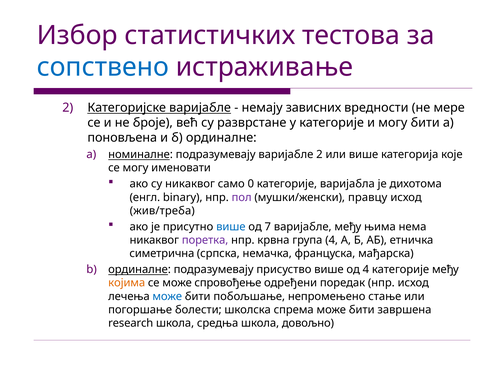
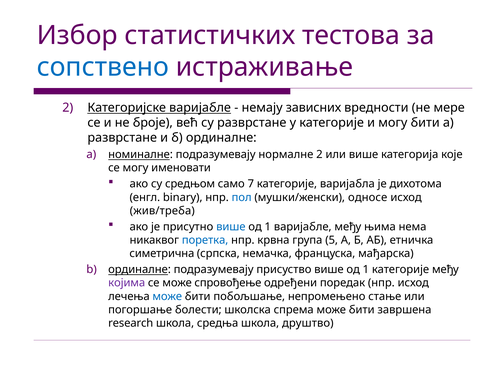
поновљена: поновљена -> разврстане (122, 138)
подразумевају варијабле: варијабле -> нормалне (286, 154)
су никаквог: никаквог -> средњом (190, 184)
0: 0 -> 7 (251, 184)
пол colour: purple -> blue (242, 197)
правцу: правцу -> односе (368, 197)
7: 7 -> 1 (268, 227)
поретка colour: purple -> blue (205, 240)
група 4: 4 -> 5 (332, 240)
присуство више од 4: 4 -> 1 (366, 270)
којима colour: orange -> purple (127, 283)
довољно: довољно -> друштво (308, 323)
